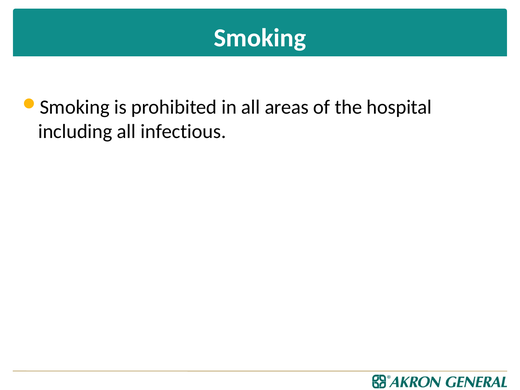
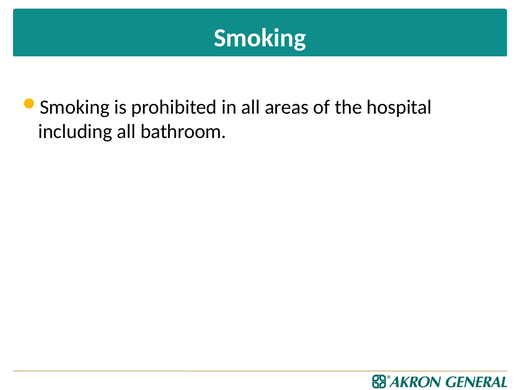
infectious: infectious -> bathroom (183, 131)
